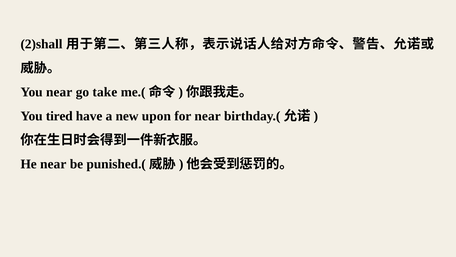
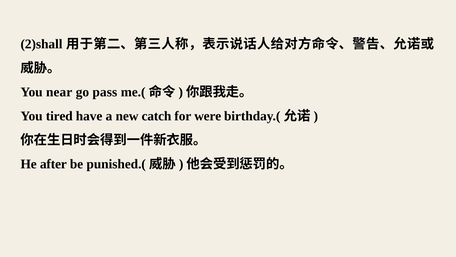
take: take -> pass (105, 92)
upon: upon -> catch (156, 116)
for near: near -> were (208, 116)
He near: near -> after (53, 164)
